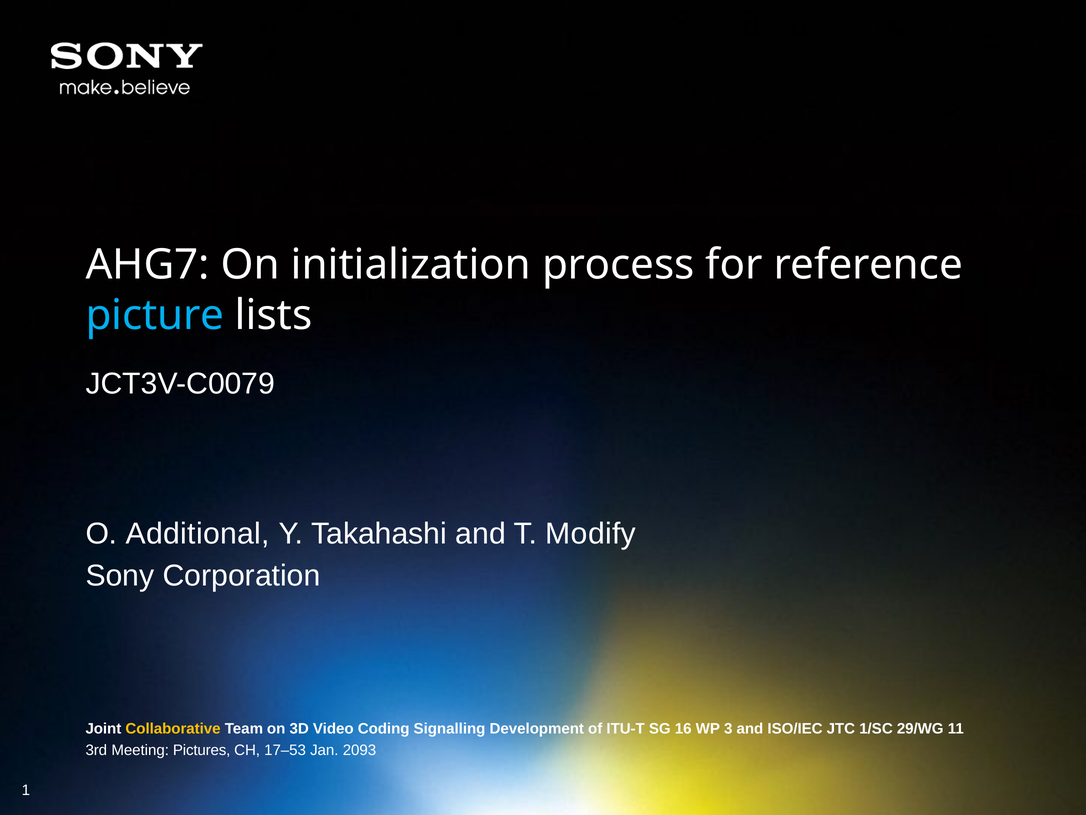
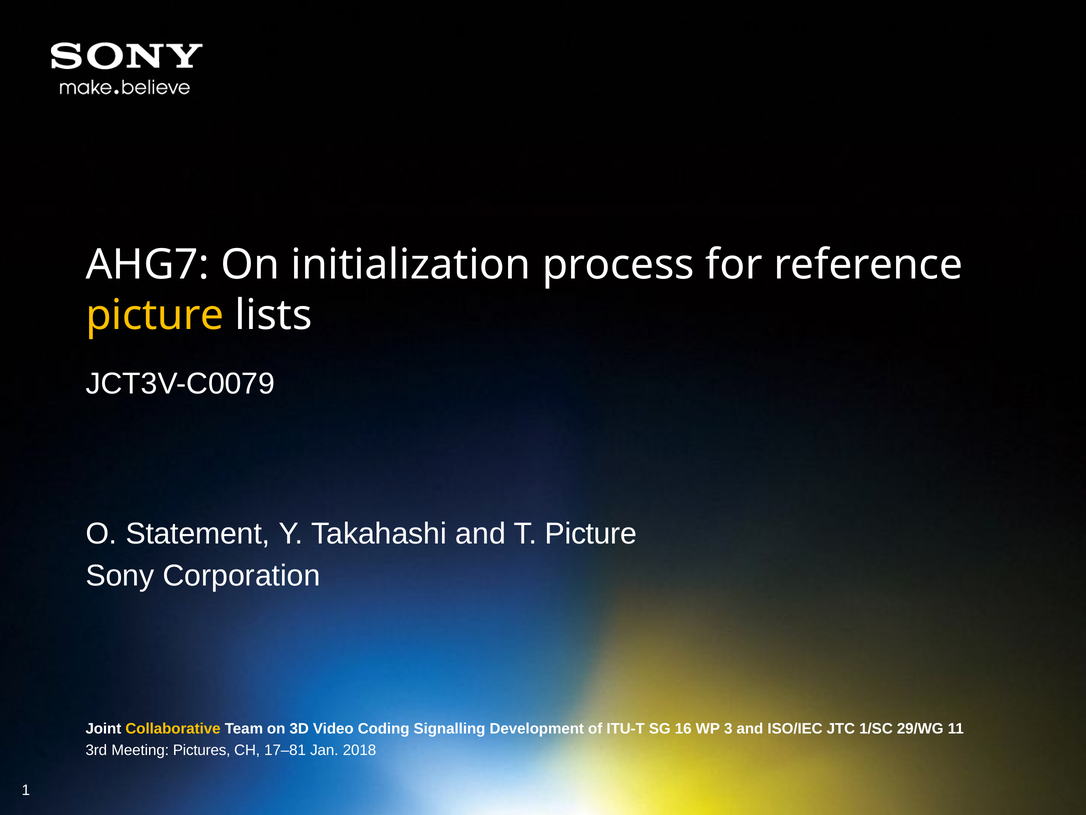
picture colour: light blue -> yellow (155, 315)
Additional: Additional -> Statement (198, 533)
T Modify: Modify -> Picture (591, 533)
17–53: 17–53 -> 17–81 (285, 750)
2093: 2093 -> 2018 (359, 750)
